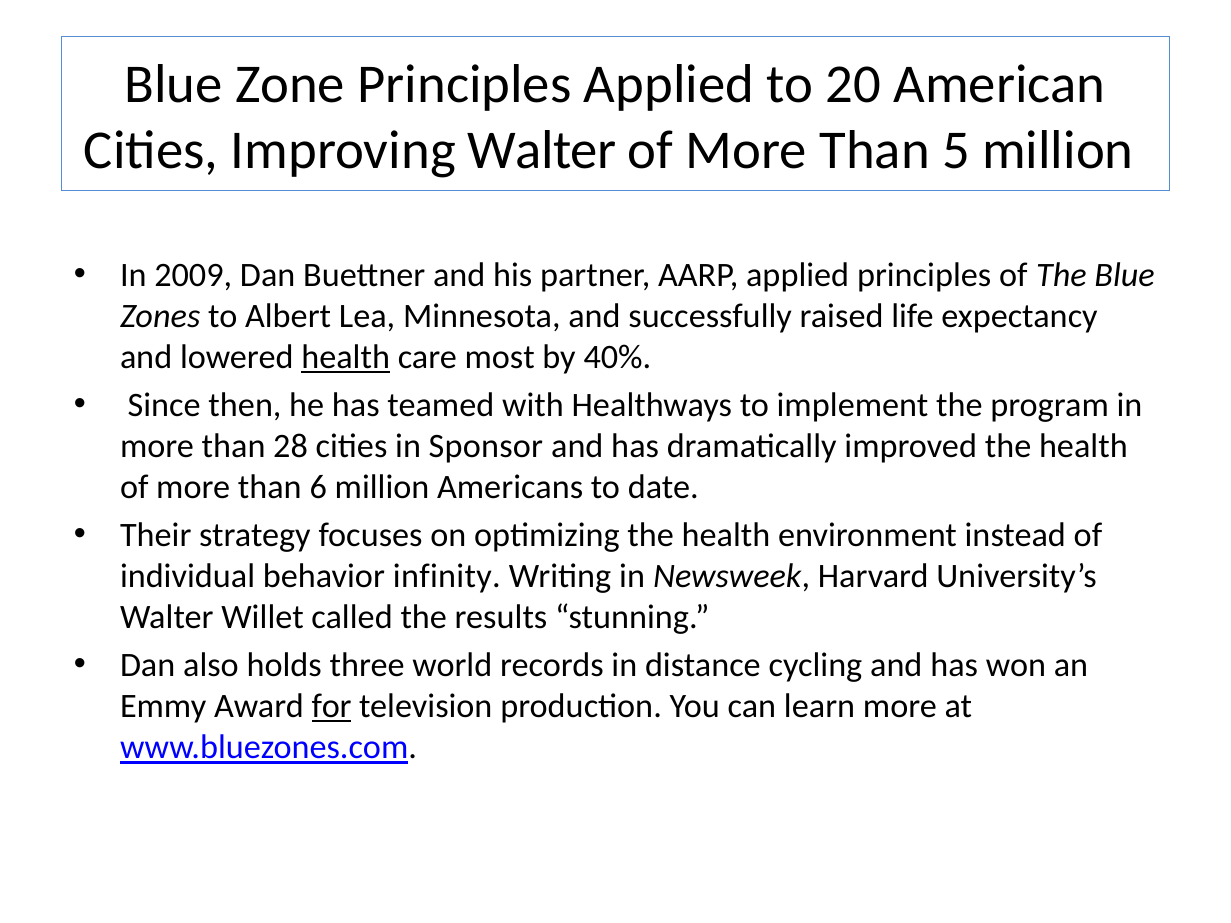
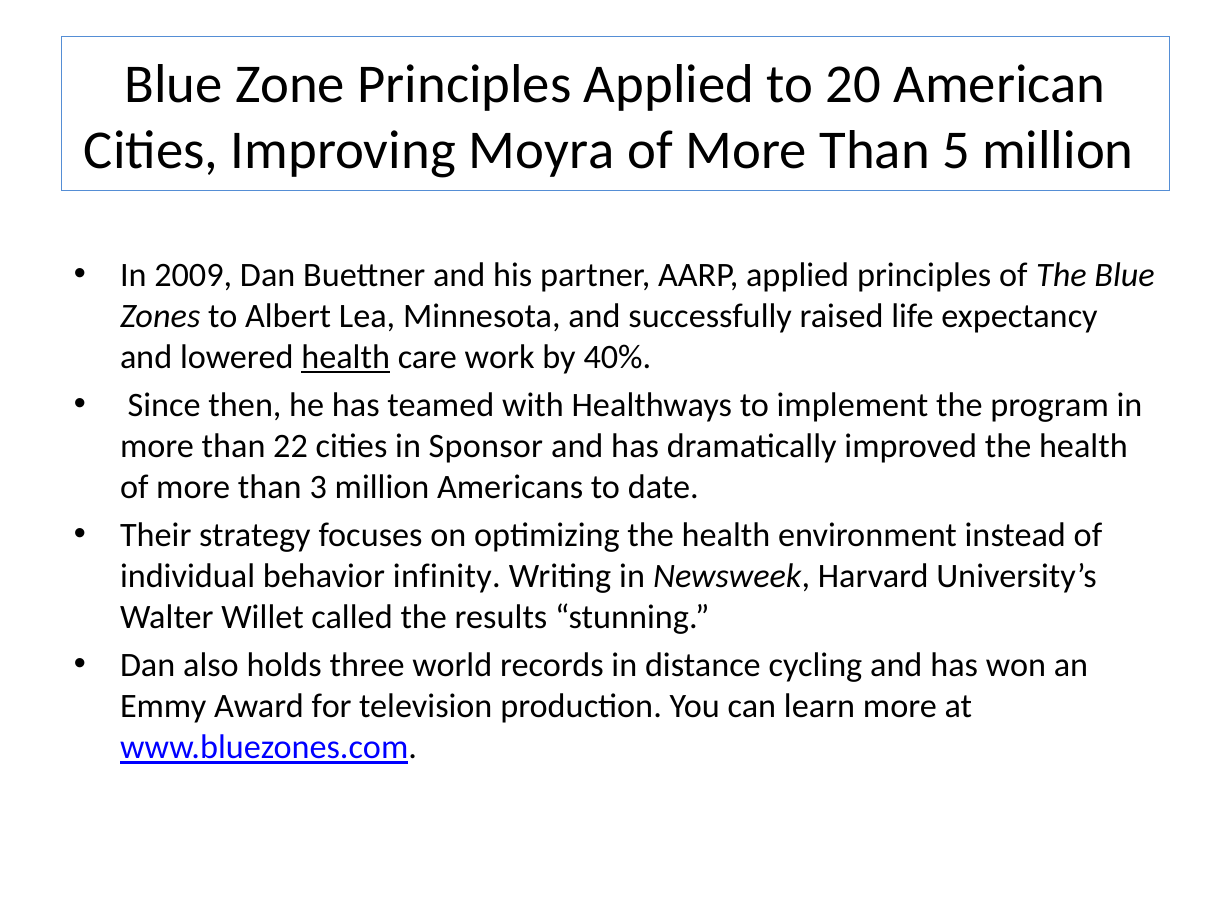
Improving Walter: Walter -> Moyra (542, 151)
most: most -> work (500, 358)
28: 28 -> 22 (291, 447)
6: 6 -> 3 (318, 488)
for underline: present -> none (332, 707)
